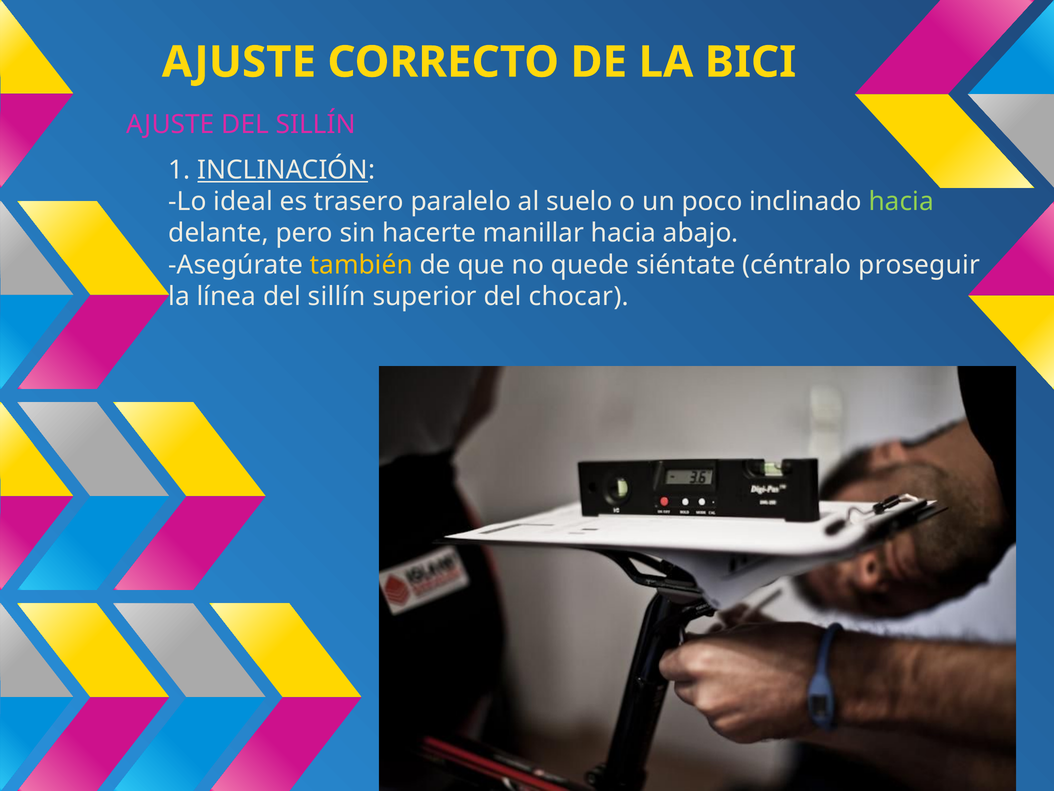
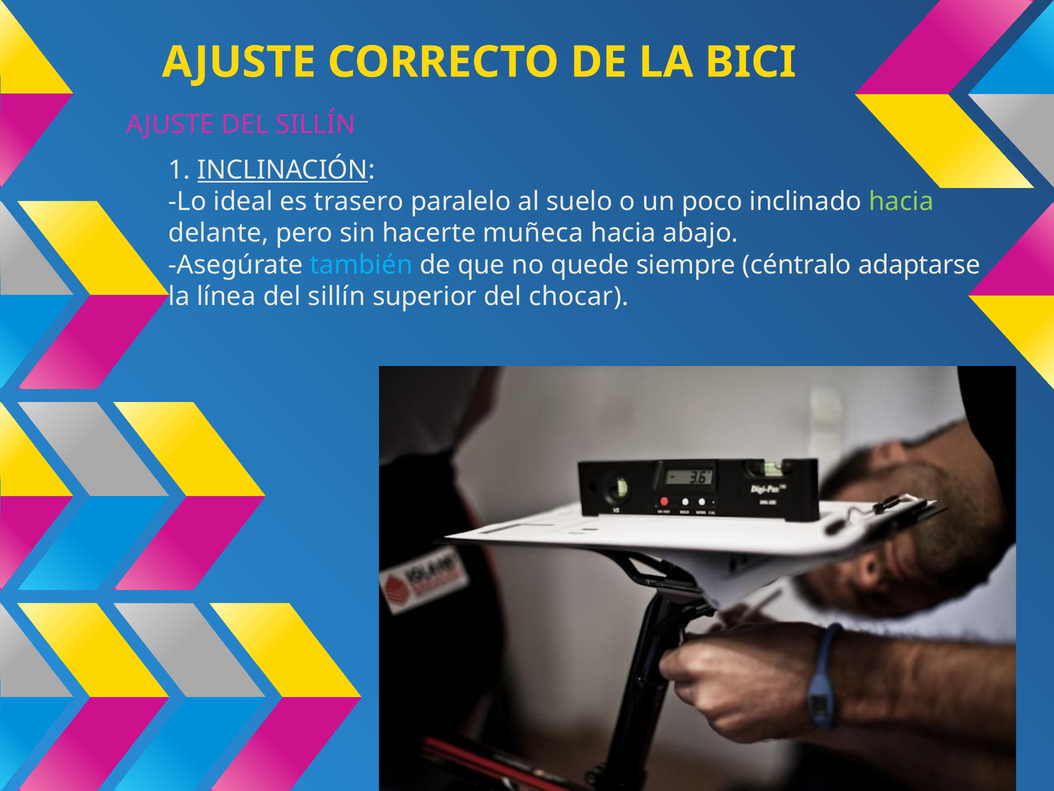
manillar: manillar -> muñeca (533, 233)
también colour: yellow -> light blue (361, 265)
siéntate: siéntate -> siempre (686, 265)
proseguir: proseguir -> adaptarse (919, 265)
